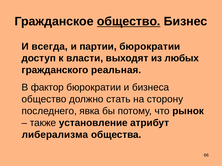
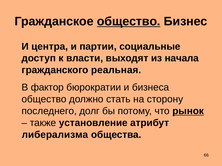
всегда: всегда -> центра (50, 47)
партии бюрократии: бюрократии -> социальные (150, 47)
любых: любых -> начала (182, 58)
явка: явка -> долг (90, 111)
рынок underline: none -> present (188, 111)
